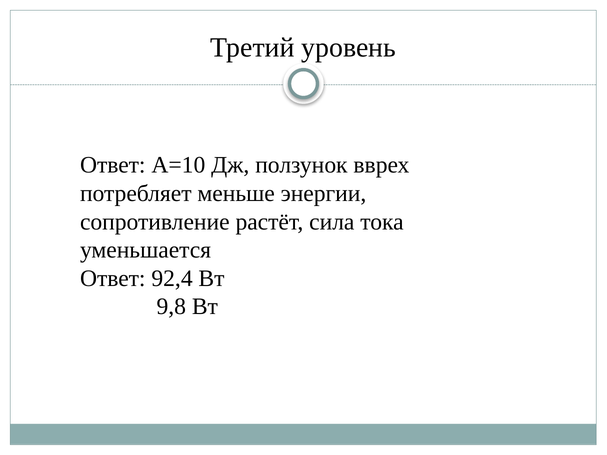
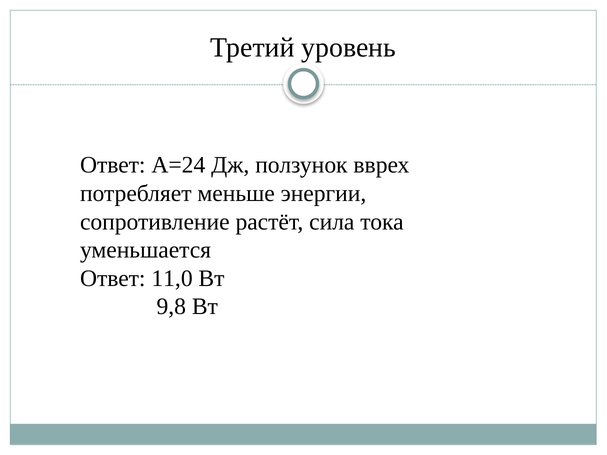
А=10: А=10 -> А=24 (178, 165)
92,4: 92,4 -> 11,0 (172, 279)
